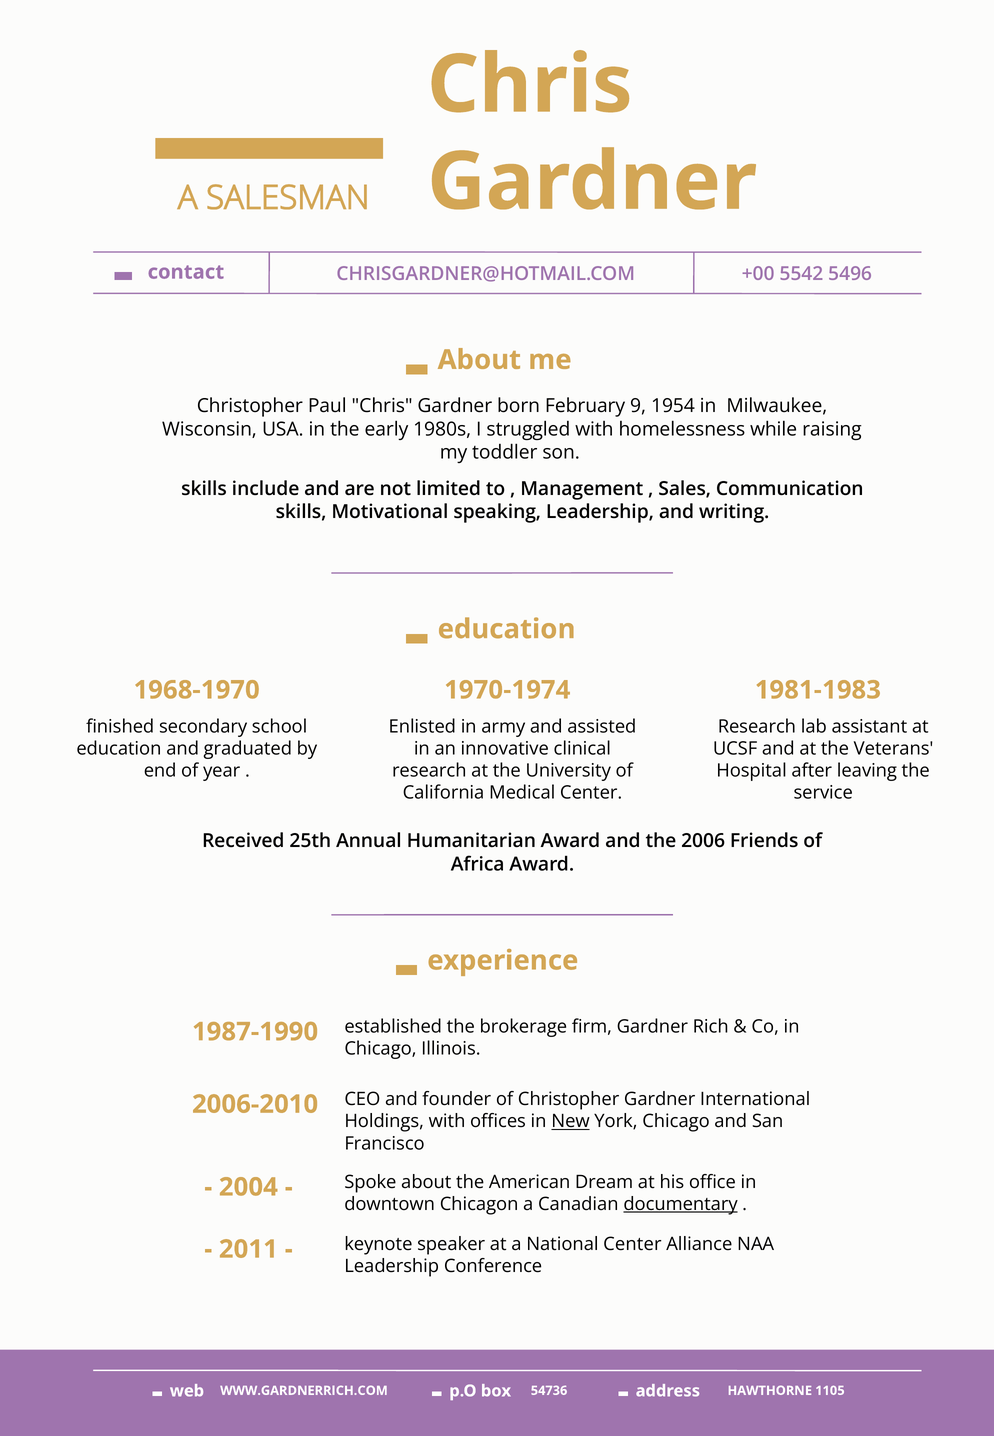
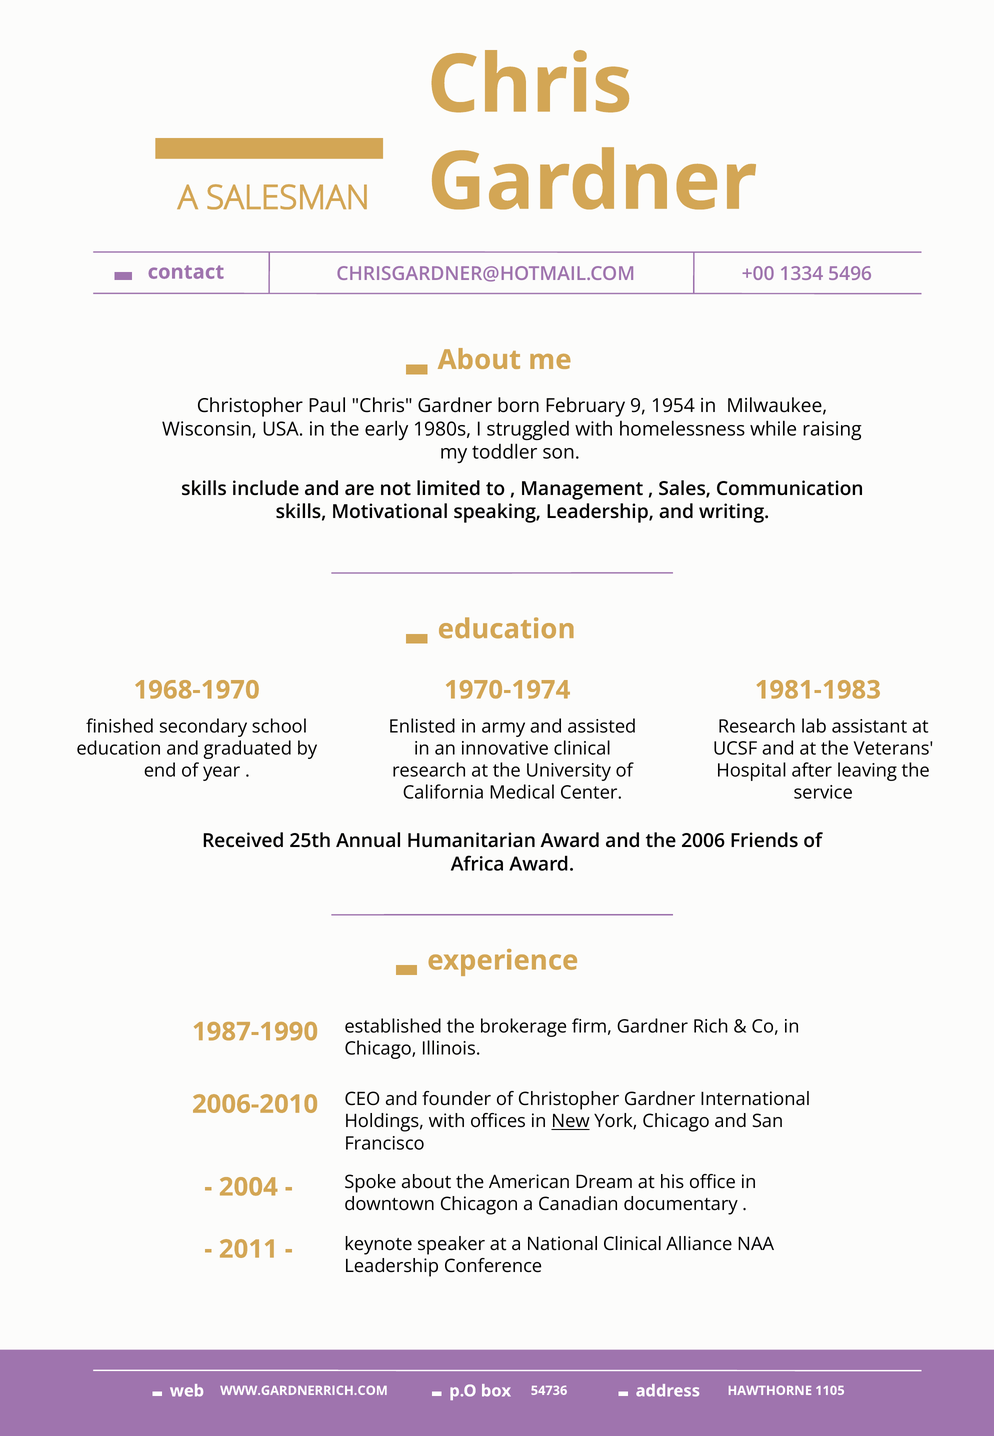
5542: 5542 -> 1334 (801, 274)
documentary underline: present -> none (680, 1204)
National Center: Center -> Clinical (633, 1244)
